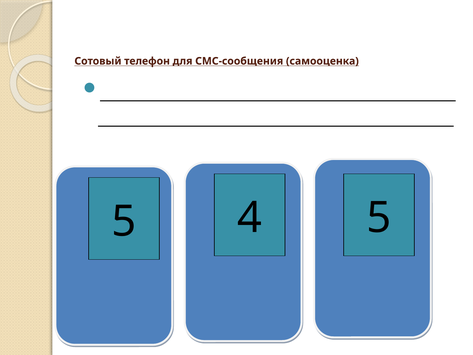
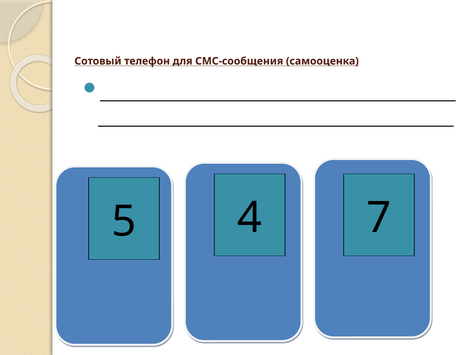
5 5: 5 -> 7 (379, 218)
